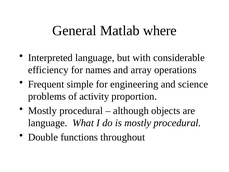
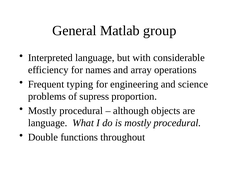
where: where -> group (160, 31)
simple: simple -> typing (80, 84)
activity: activity -> supress (94, 96)
